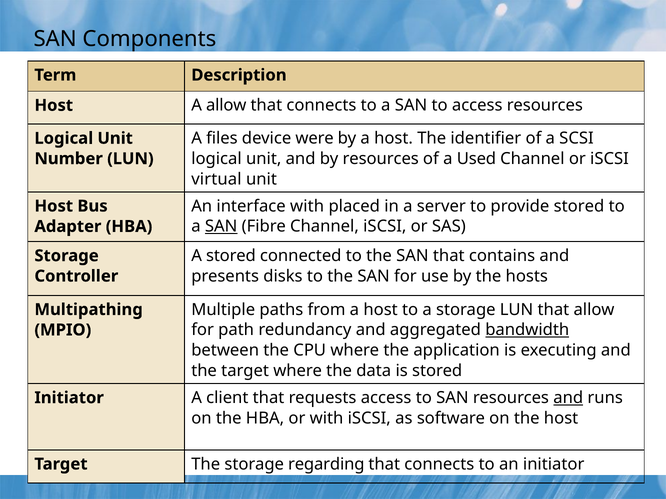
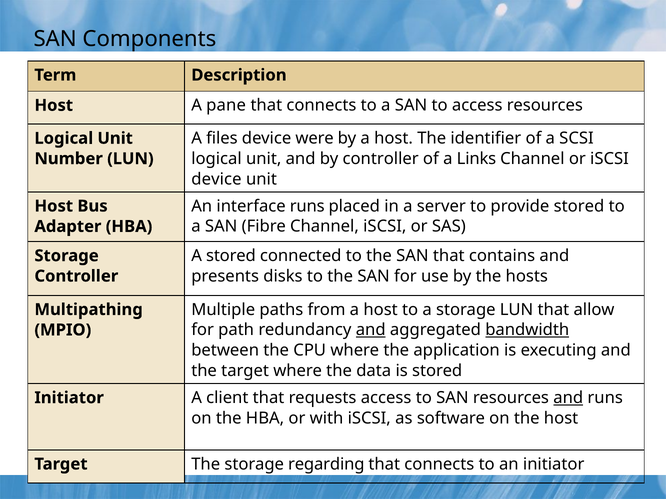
A allow: allow -> pane (226, 105)
by resources: resources -> controller (381, 159)
Used: Used -> Links (476, 159)
virtual: virtual -> device (216, 179)
interface with: with -> runs (307, 206)
SAN underline: present -> none (221, 227)
and underline: none -> present (371, 330)
